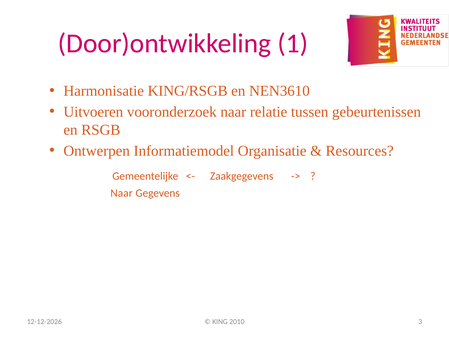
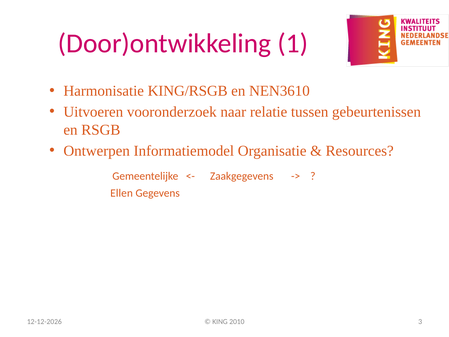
Naar: Naar -> Ellen (122, 193)
